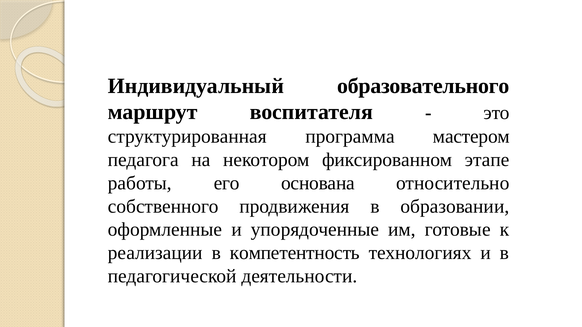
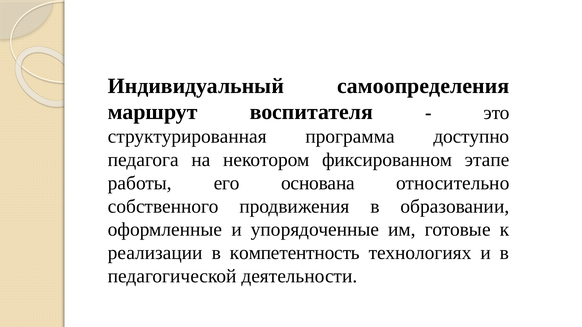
образовательного: образовательного -> самоопределения (423, 86)
мастером: мастером -> доступно (471, 137)
